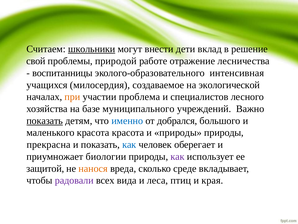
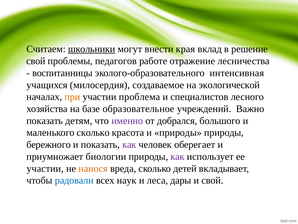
дети: дети -> края (186, 49)
природой: природой -> педагогов (116, 61)
муниципального: муниципального -> образовательное (138, 109)
показать underline: present -> none (45, 120)
именно colour: blue -> purple (127, 120)
маленького красота: красота -> сколько (93, 132)
прекрасна: прекрасна -> бережного (49, 144)
как colour: blue -> purple (129, 144)
защитой: защитой -> участии (45, 168)
среде: среде -> детей (185, 168)
радовали colour: purple -> blue (74, 180)
вида: вида -> наук (127, 180)
птиц: птиц -> дары (181, 180)
и края: края -> свой (212, 180)
